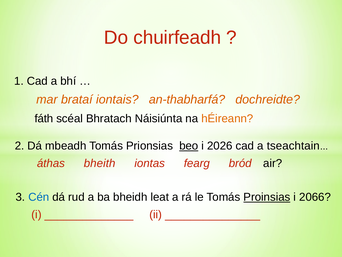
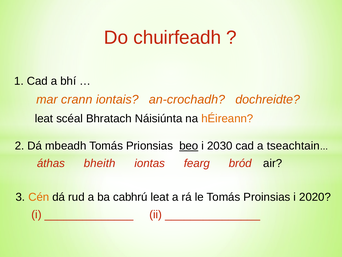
brataí: brataí -> crann (77, 99)
an-thabharfá: an-thabharfá -> an-crochadh (187, 99)
fáth: fáth -> leat (44, 118)
2026: 2026 -> 2030 (220, 146)
Cén colour: blue -> orange (39, 197)
bheidh: bheidh -> cabhrú (130, 197)
Proinsias underline: present -> none (267, 197)
2066: 2066 -> 2020 (315, 197)
